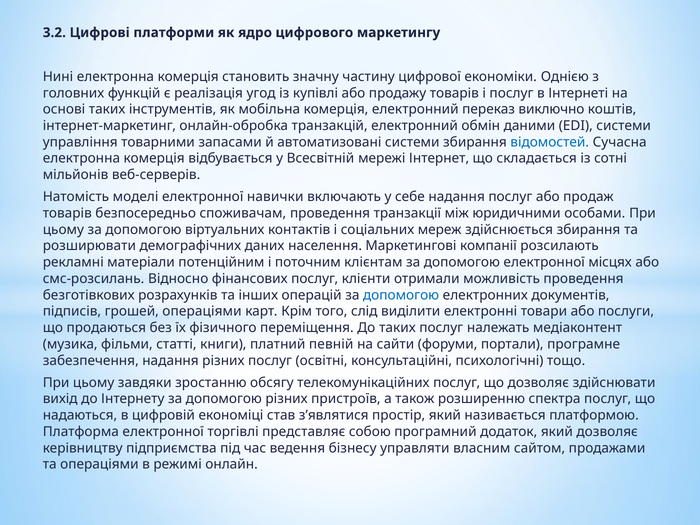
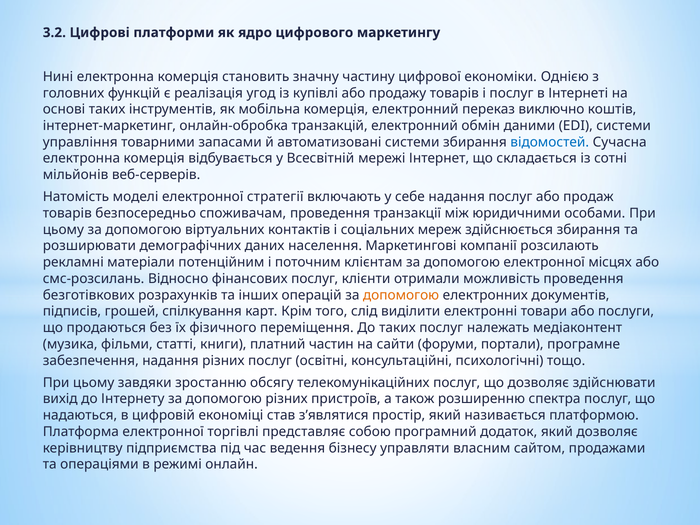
навички: навички -> стратегії (275, 197)
допомогою colour: blue -> orange (401, 295)
грошей операціями: операціями -> спілкування (202, 311)
певній: певній -> частин (331, 344)
